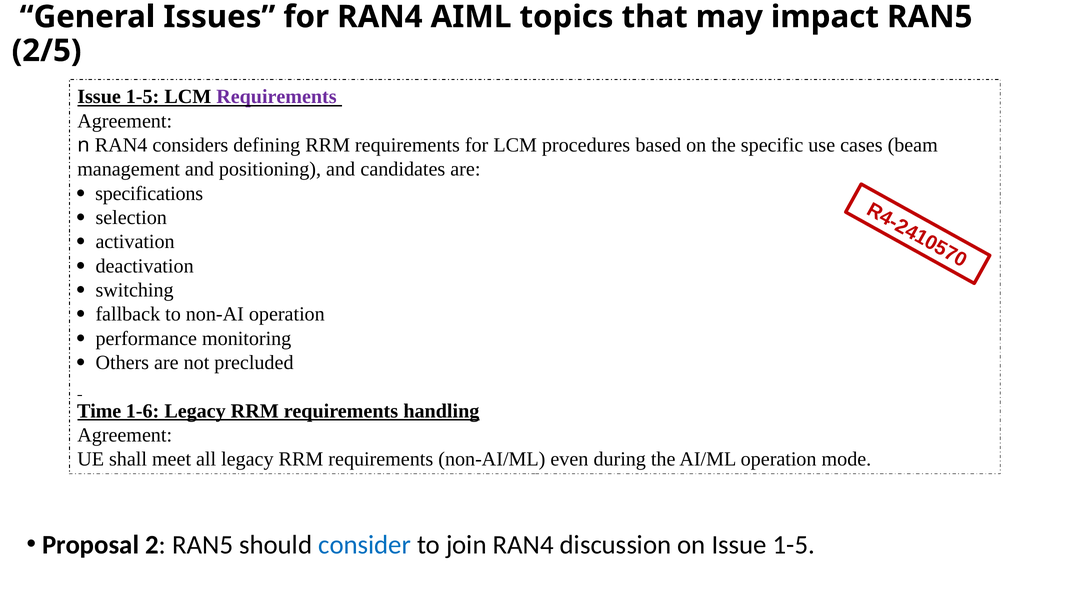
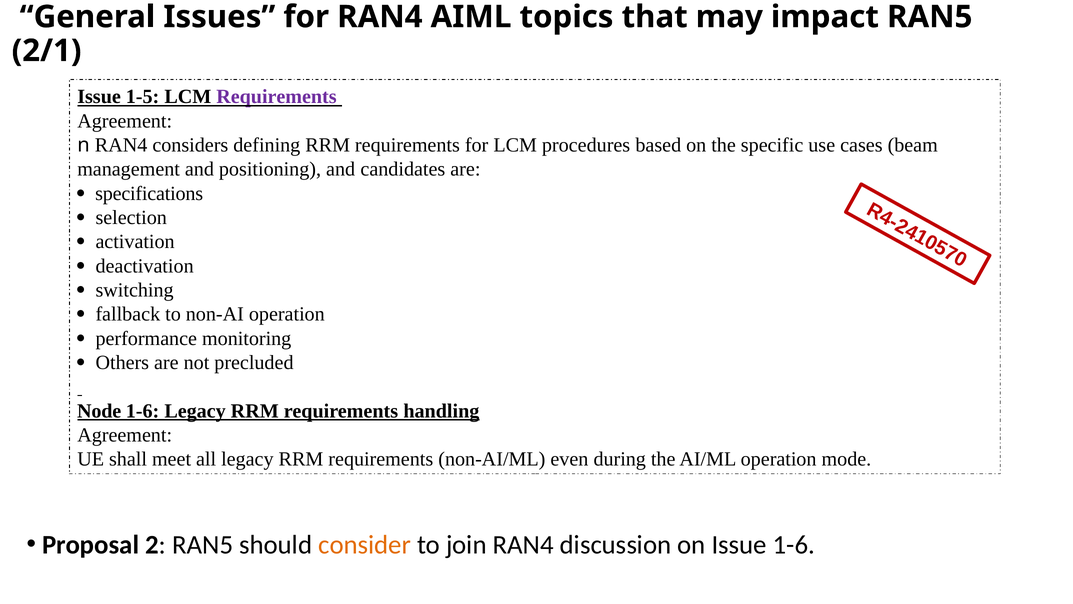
2/5: 2/5 -> 2/1 (47, 51)
Time: Time -> Node (99, 411)
consider colour: blue -> orange (365, 545)
on Issue 1-5: 1-5 -> 1-6 (794, 545)
